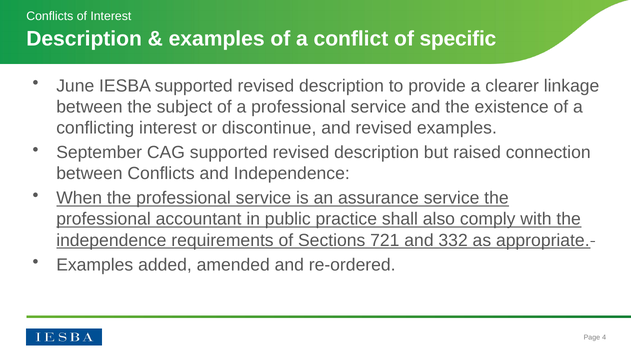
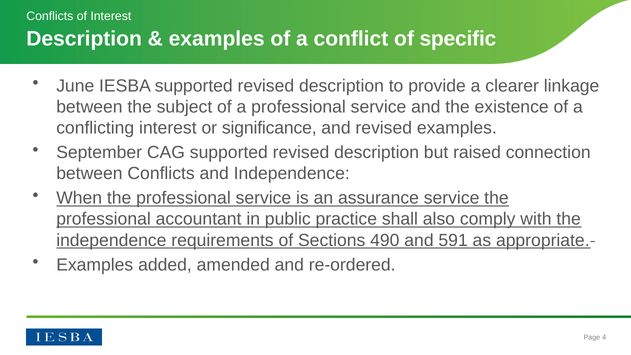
discontinue: discontinue -> significance (269, 128)
721: 721 -> 490 (385, 240)
332: 332 -> 591 (453, 240)
